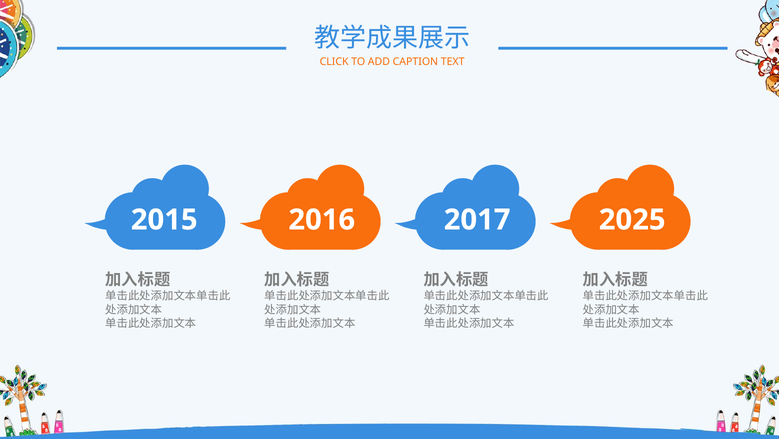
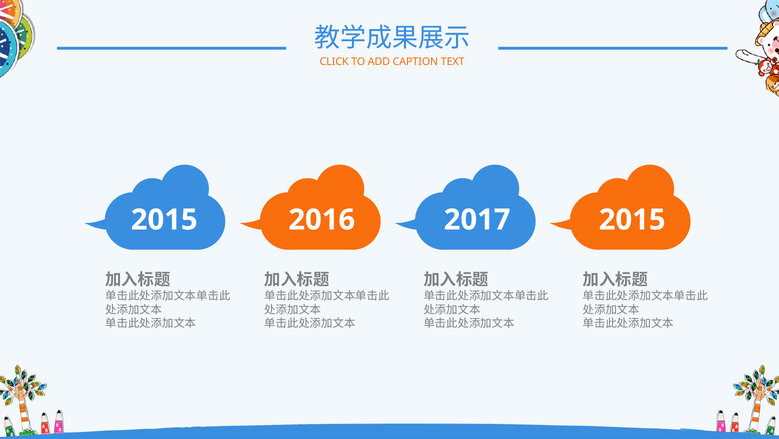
2017 2025: 2025 -> 2015 (632, 220)
